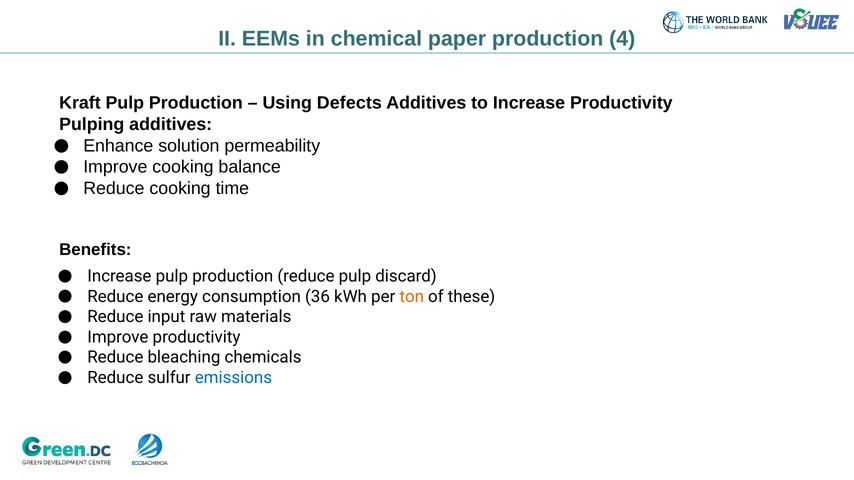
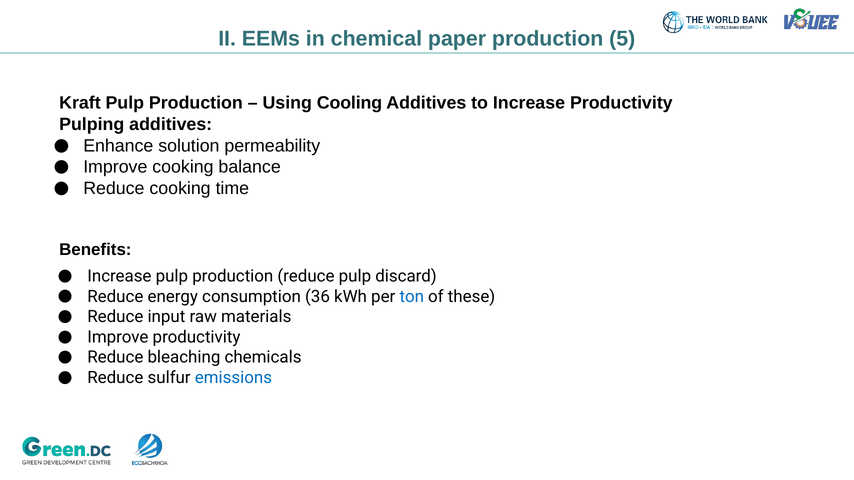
4: 4 -> 5 (622, 39)
Defects: Defects -> Cooling (349, 103)
ton colour: orange -> blue (412, 297)
